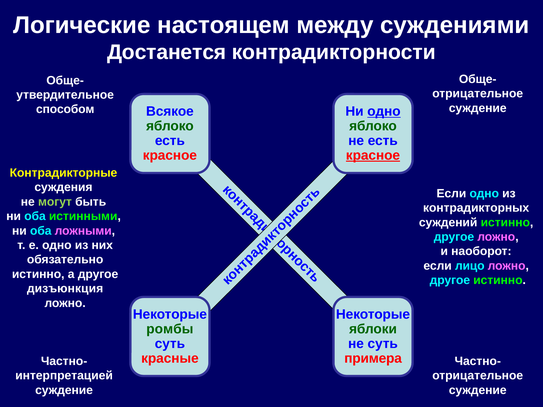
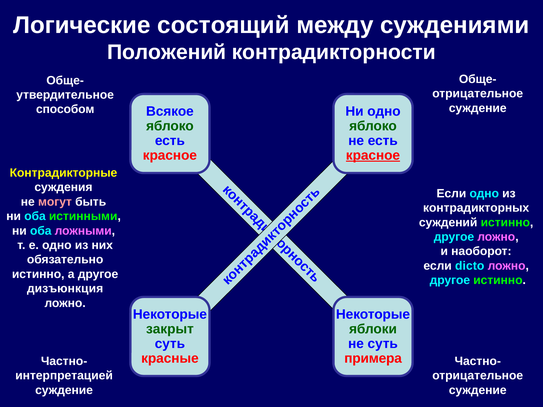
настоящем: настоящем -> состоящий (223, 25)
Достанется: Достанется -> Положений (167, 52)
одно underline: present -> none (384, 111)
могут colour: light green -> pink (55, 202)
лицо: лицо -> dicto (470, 266)
ромбы: ромбы -> закрыт (170, 329)
